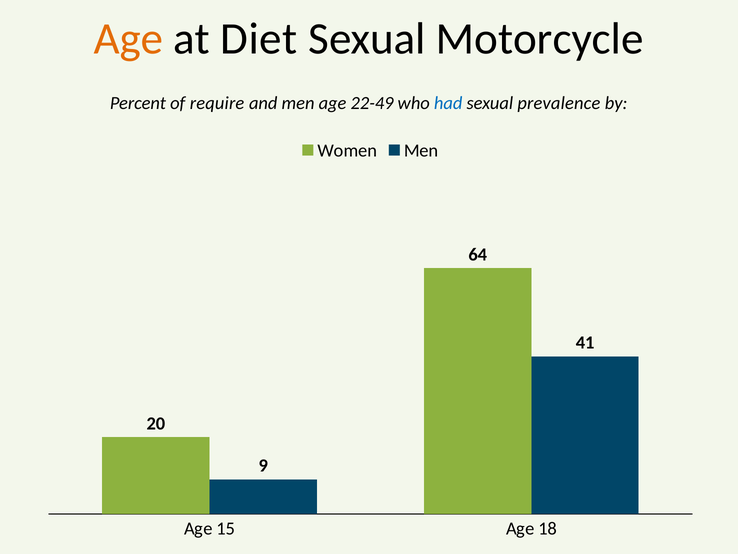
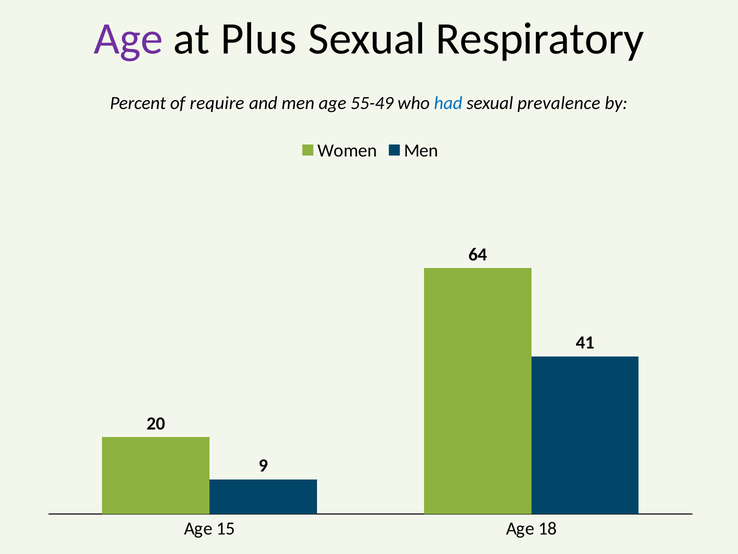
Age colour: orange -> purple (129, 39)
Diet: Diet -> Plus (259, 39)
Motorcycle: Motorcycle -> Respiratory (540, 39)
22-49: 22-49 -> 55-49 (372, 103)
